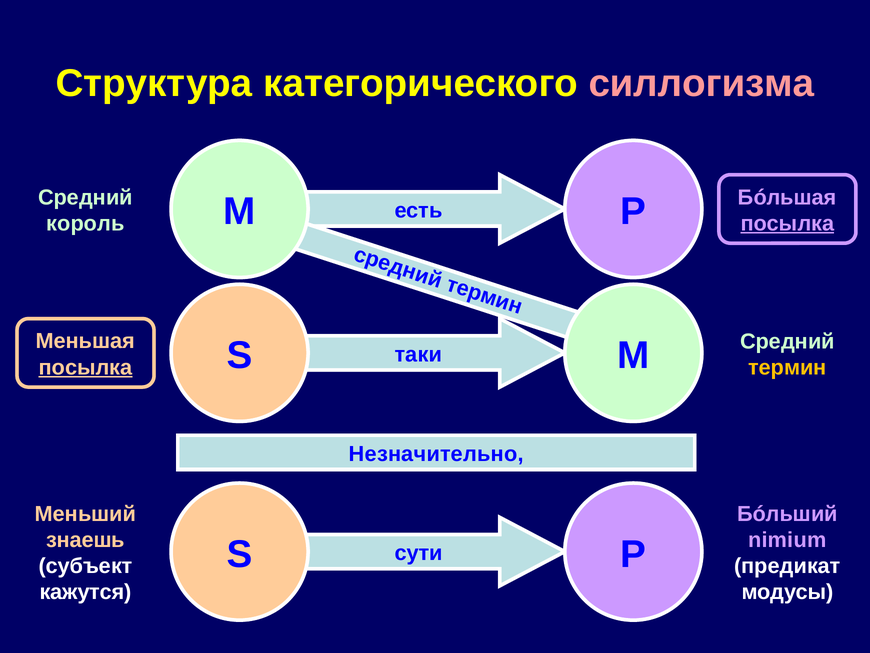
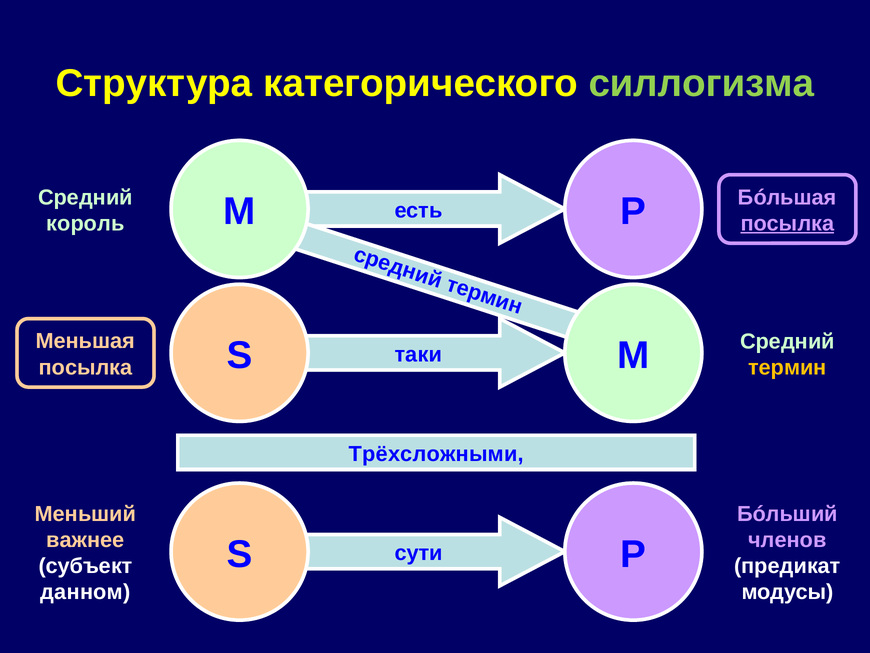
силлогизма colour: pink -> light green (701, 83)
посылка underline: present -> none (86, 367)
Незначительно: Незначительно -> Трёхсложными (436, 454)
знаешь: знаешь -> важнее (85, 540)
nimium: nimium -> членов (787, 540)
кажутся: кажутся -> данном (85, 592)
